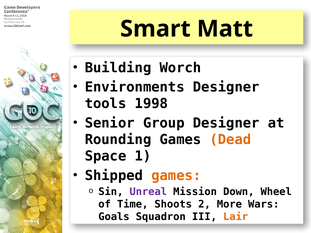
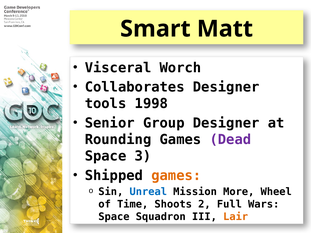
Building: Building -> Visceral (118, 68)
Environments: Environments -> Collaborates (135, 87)
Dead colour: orange -> purple (230, 140)
1: 1 -> 3 (143, 156)
Unreal colour: purple -> blue (148, 192)
Down: Down -> More (239, 192)
More: More -> Full (229, 204)
Goals: Goals -> Space (114, 217)
